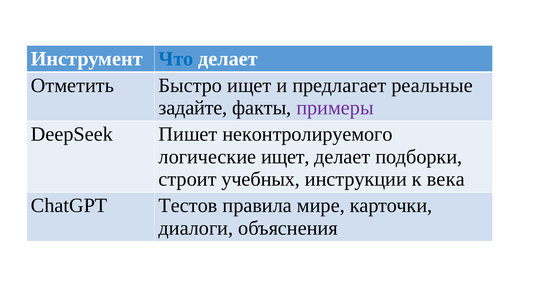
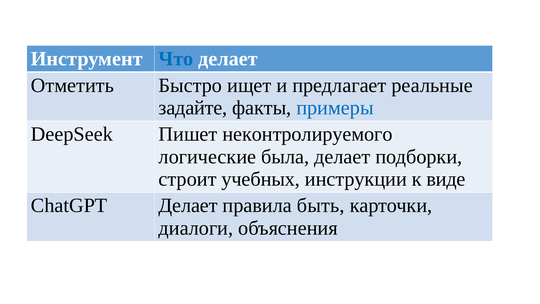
примеры colour: purple -> blue (335, 108)
логические ищет: ищет -> была (285, 157)
века: века -> виде (446, 179)
ChatGPT Тестов: Тестов -> Делает (188, 205)
мире: мире -> быть (321, 205)
